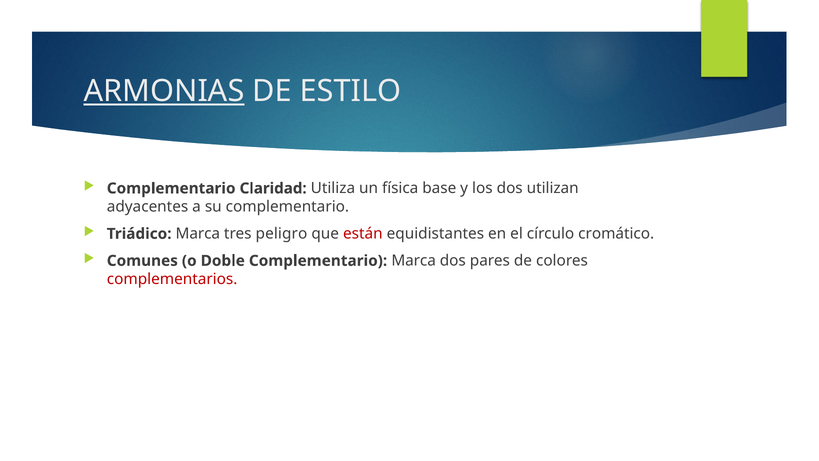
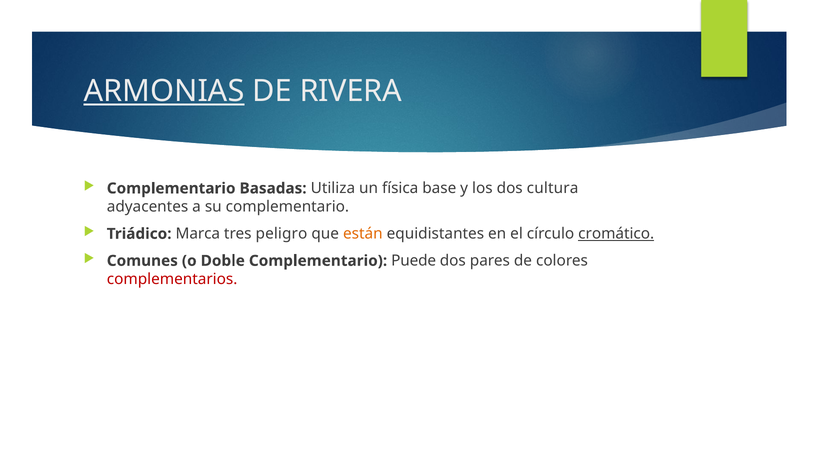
ESTILO: ESTILO -> RIVERA (351, 91)
Claridad: Claridad -> Basadas (273, 188)
utilizan: utilizan -> cultura (553, 188)
están colour: red -> orange (363, 234)
cromático underline: none -> present (616, 234)
Complementario Marca: Marca -> Puede (414, 261)
